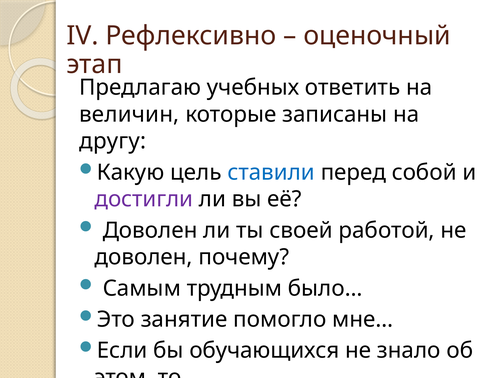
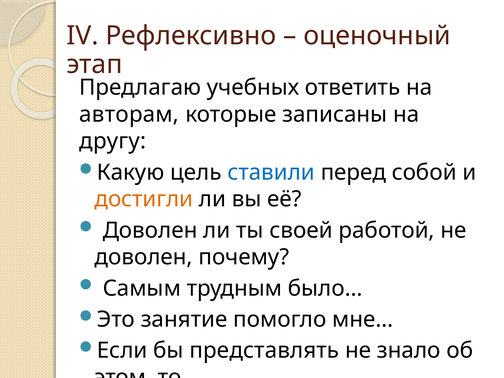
величин: величин -> авторам (129, 114)
достигли colour: purple -> orange (144, 199)
обучающихся: обучающихся -> представлять (264, 350)
